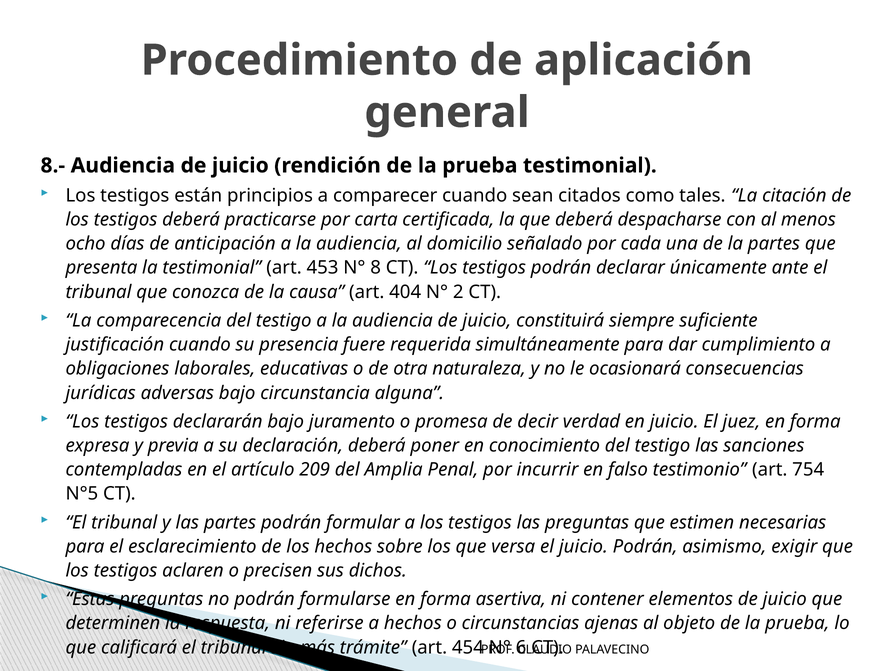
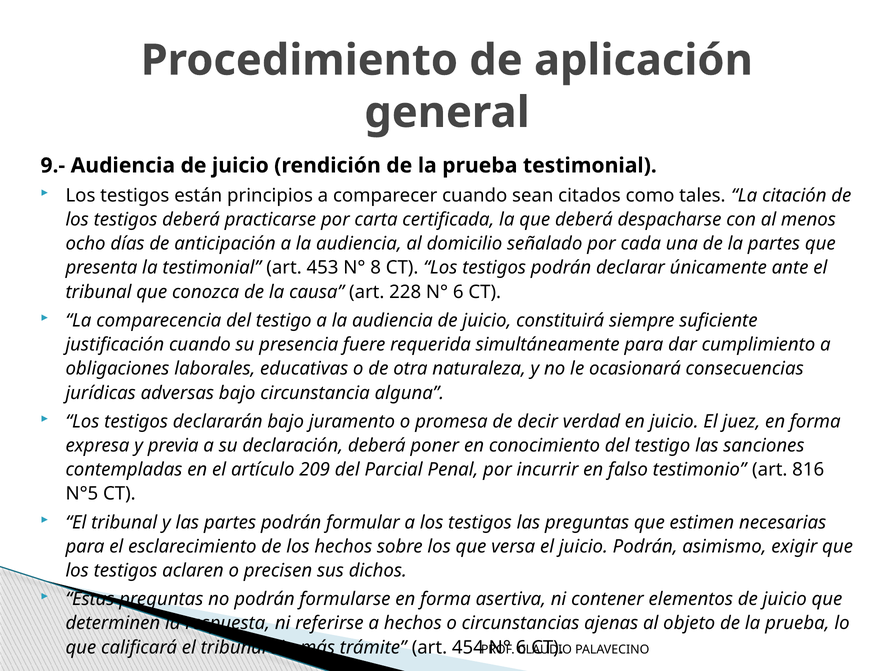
8.-: 8.- -> 9.- (53, 165)
404: 404 -> 228 (405, 292)
2: 2 -> 6 (458, 292)
Amplia: Amplia -> Parcial (394, 469)
754: 754 -> 816 (808, 469)
